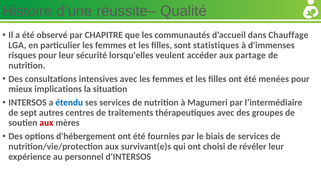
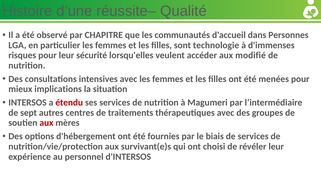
Chauffage: Chauffage -> Personnes (288, 35)
statistiques: statistiques -> technologie (216, 45)
partage: partage -> modifié (251, 55)
étendu colour: blue -> red (69, 102)
